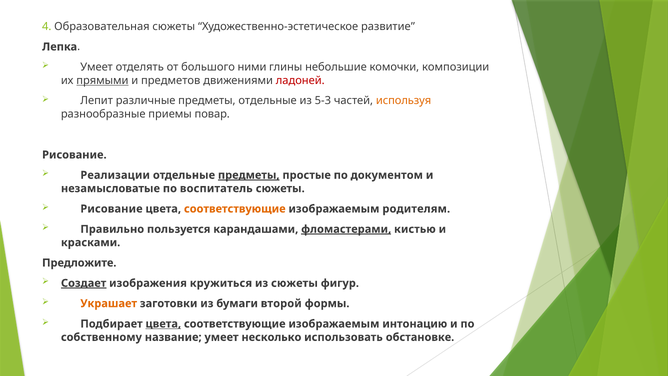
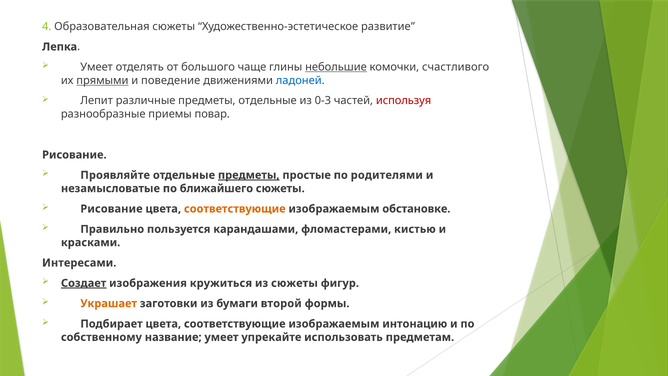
ними: ними -> чаще (252, 67)
небольшие underline: none -> present (336, 67)
композиции: композиции -> счастливого (456, 67)
предметов: предметов -> поведение (171, 80)
ладоней colour: red -> blue (300, 80)
5-3: 5-3 -> 0-3 (323, 101)
используя colour: orange -> red (404, 101)
Реализации: Реализации -> Проявляйте (115, 175)
документом: документом -> родителями (387, 175)
воспитатель: воспитатель -> ближайшего (216, 188)
родителям: родителям -> обстановке (416, 209)
фломастерами underline: present -> none (346, 229)
Предложите: Предложите -> Интересами (79, 263)
цвета underline: present -> none (163, 324)
несколько: несколько -> упрекайте (271, 337)
обстановке: обстановке -> предметам (420, 337)
